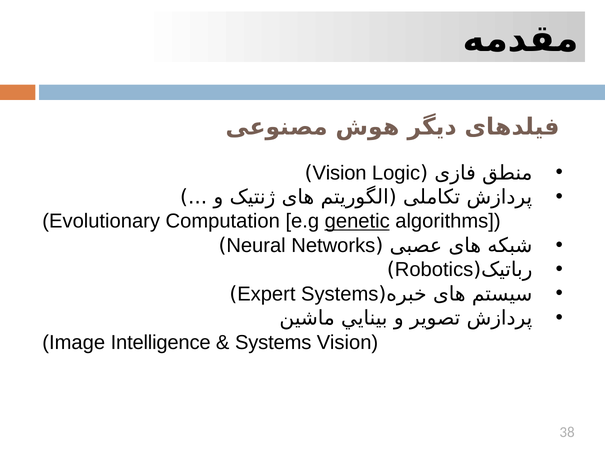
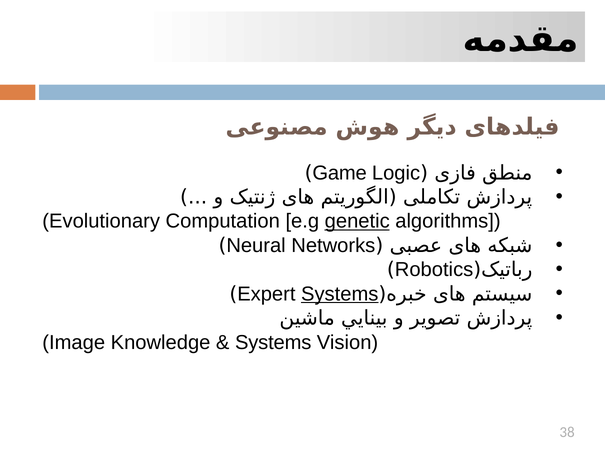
Vision: Vision -> Game (340, 173)
Systems underline: none -> present (340, 294)
Intelligence: Intelligence -> Knowledge (161, 342)
